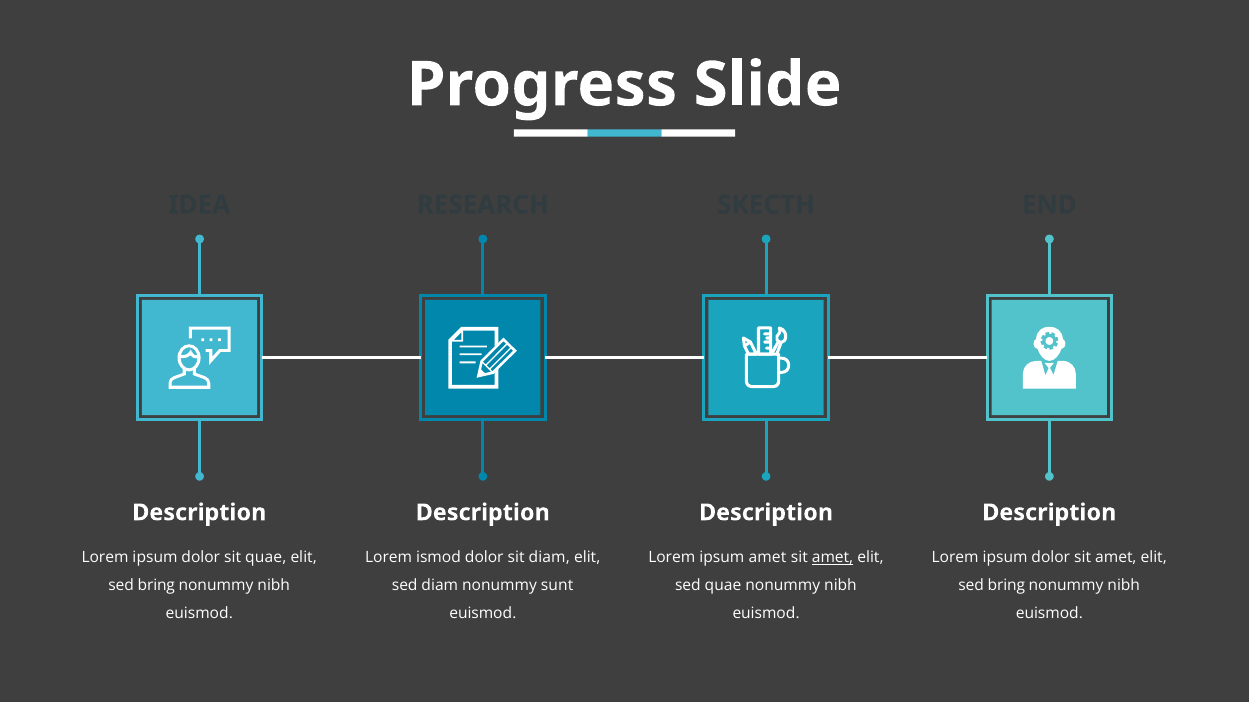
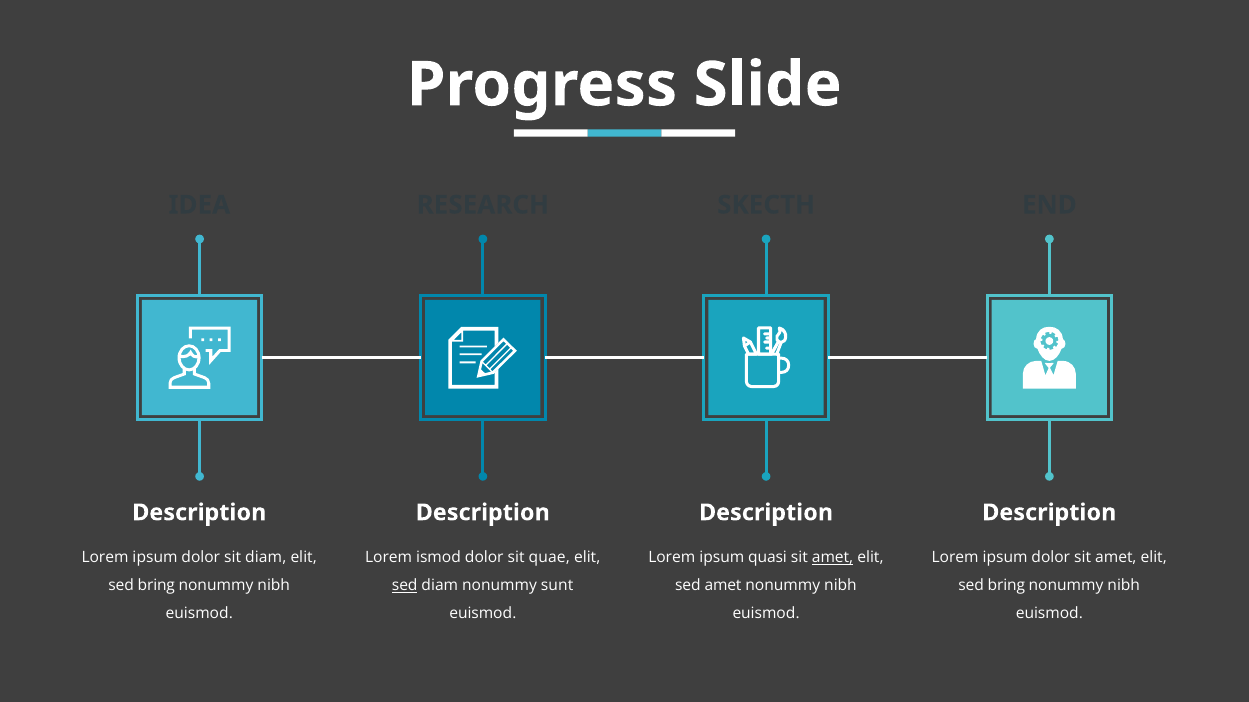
sit quae: quae -> diam (266, 558)
sit diam: diam -> quae (549, 558)
ipsum amet: amet -> quasi (768, 558)
sed underline: none -> present (405, 586)
sed quae: quae -> amet (723, 586)
